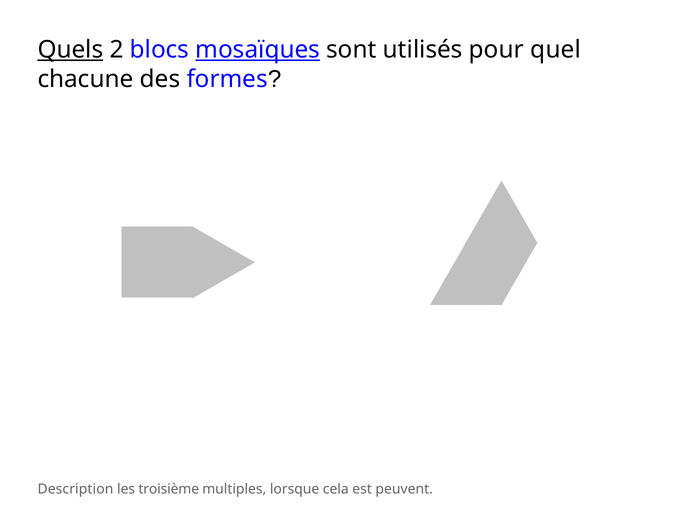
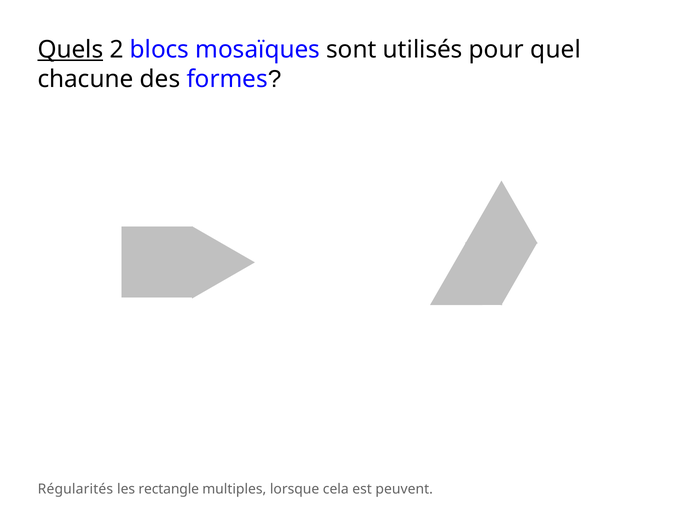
mosaïques underline: present -> none (258, 50)
Description: Description -> Régularités (75, 489)
troisième: troisième -> rectangle (169, 489)
